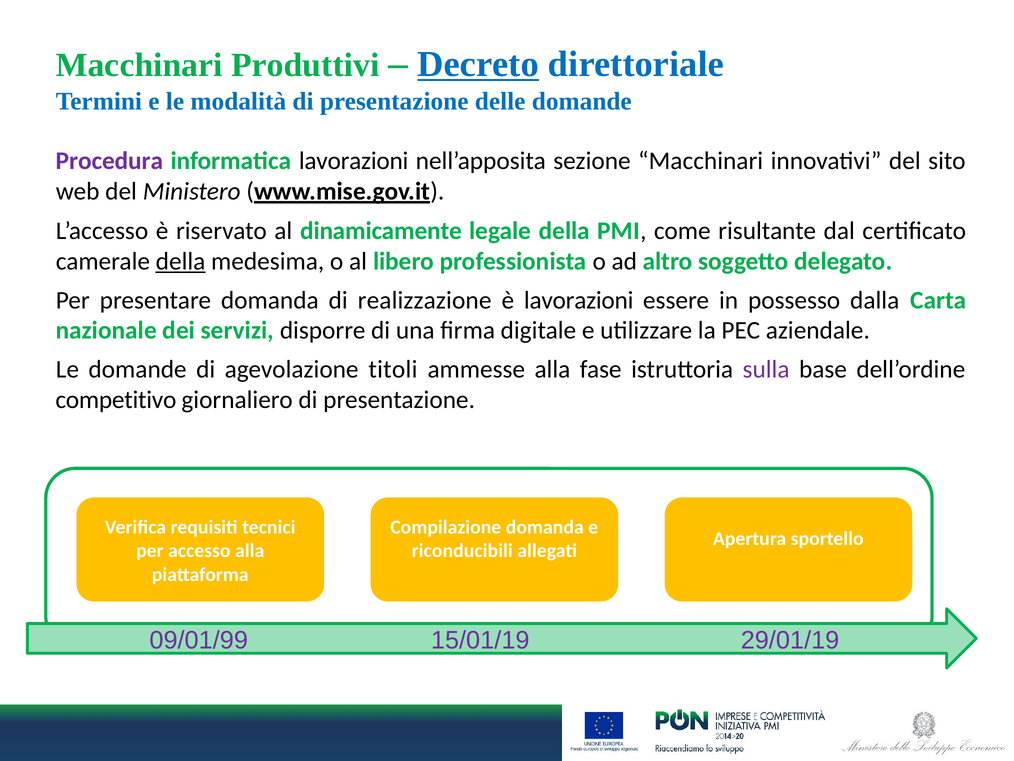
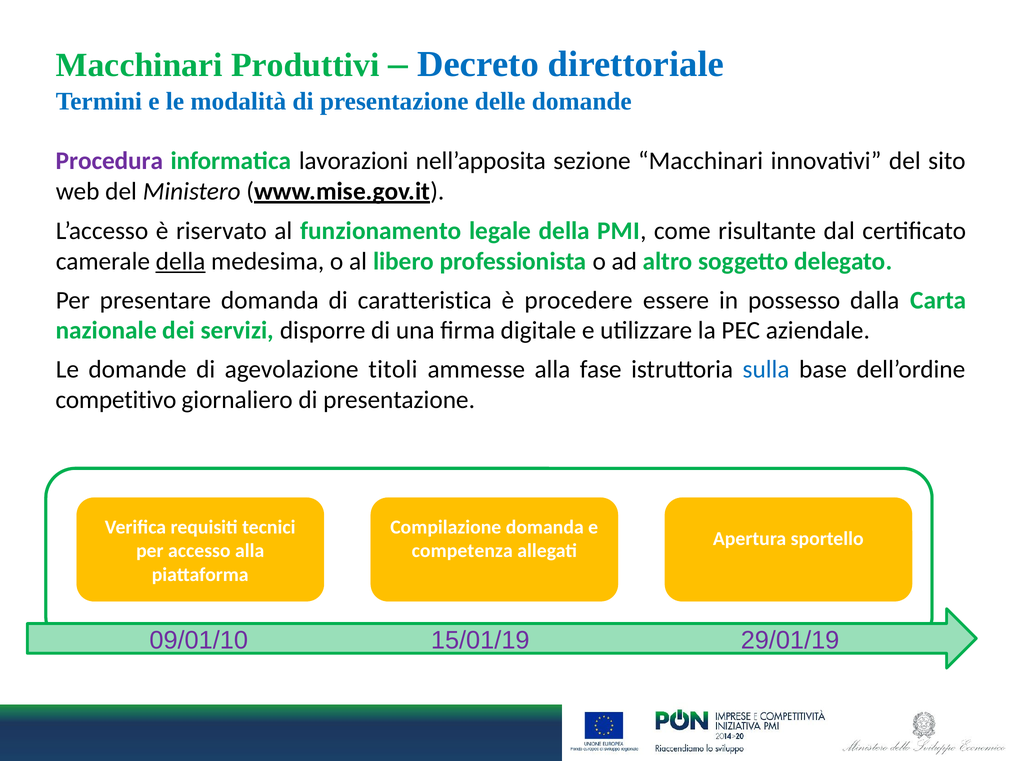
Decreto underline: present -> none (478, 64)
dinamicamente: dinamicamente -> funzionamento (381, 231)
realizzazione: realizzazione -> caratteristica (425, 300)
è lavorazioni: lavorazioni -> procedere (578, 300)
sulla colour: purple -> blue (766, 369)
riconducibili: riconducibili -> competenza (462, 550)
09/01/99: 09/01/99 -> 09/01/10 (199, 640)
